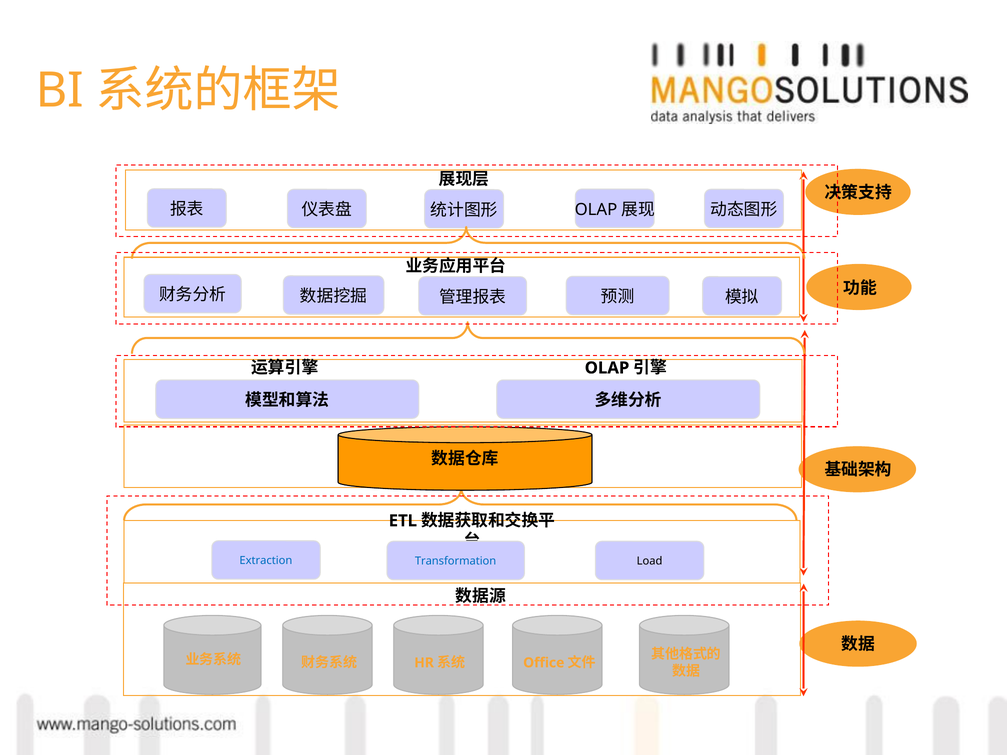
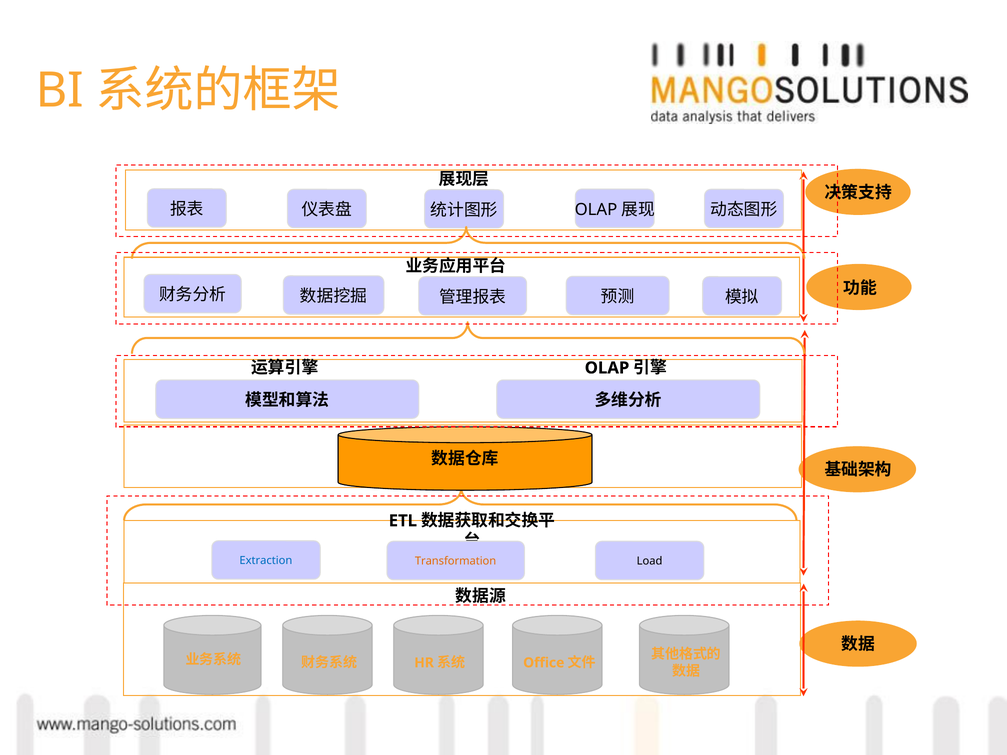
Transformation colour: blue -> orange (456, 561)
